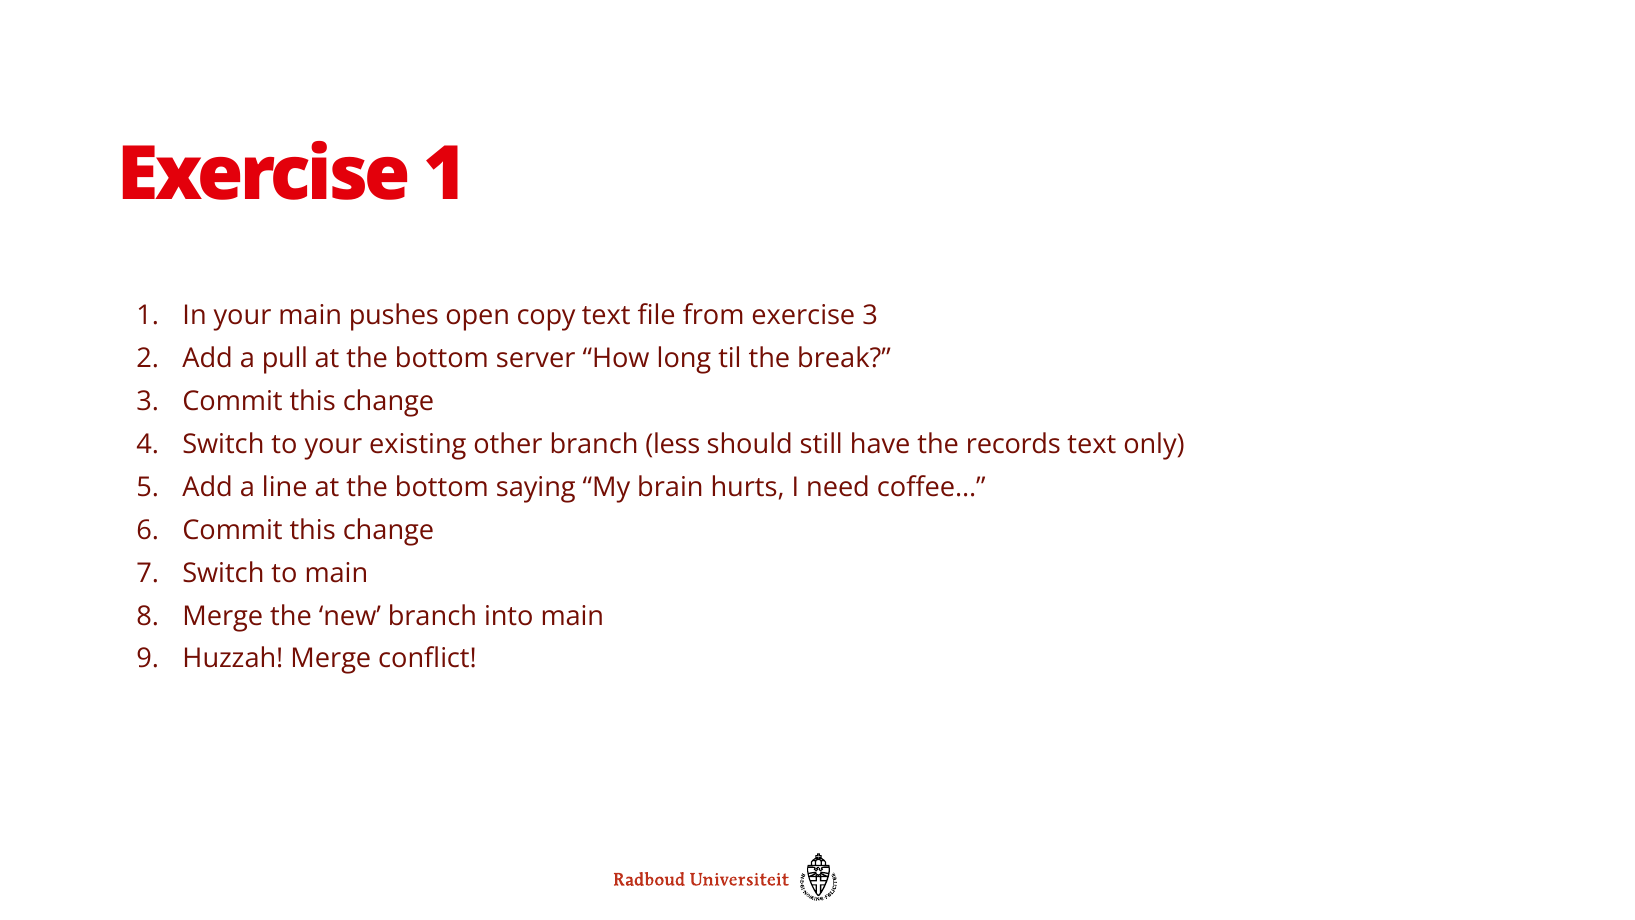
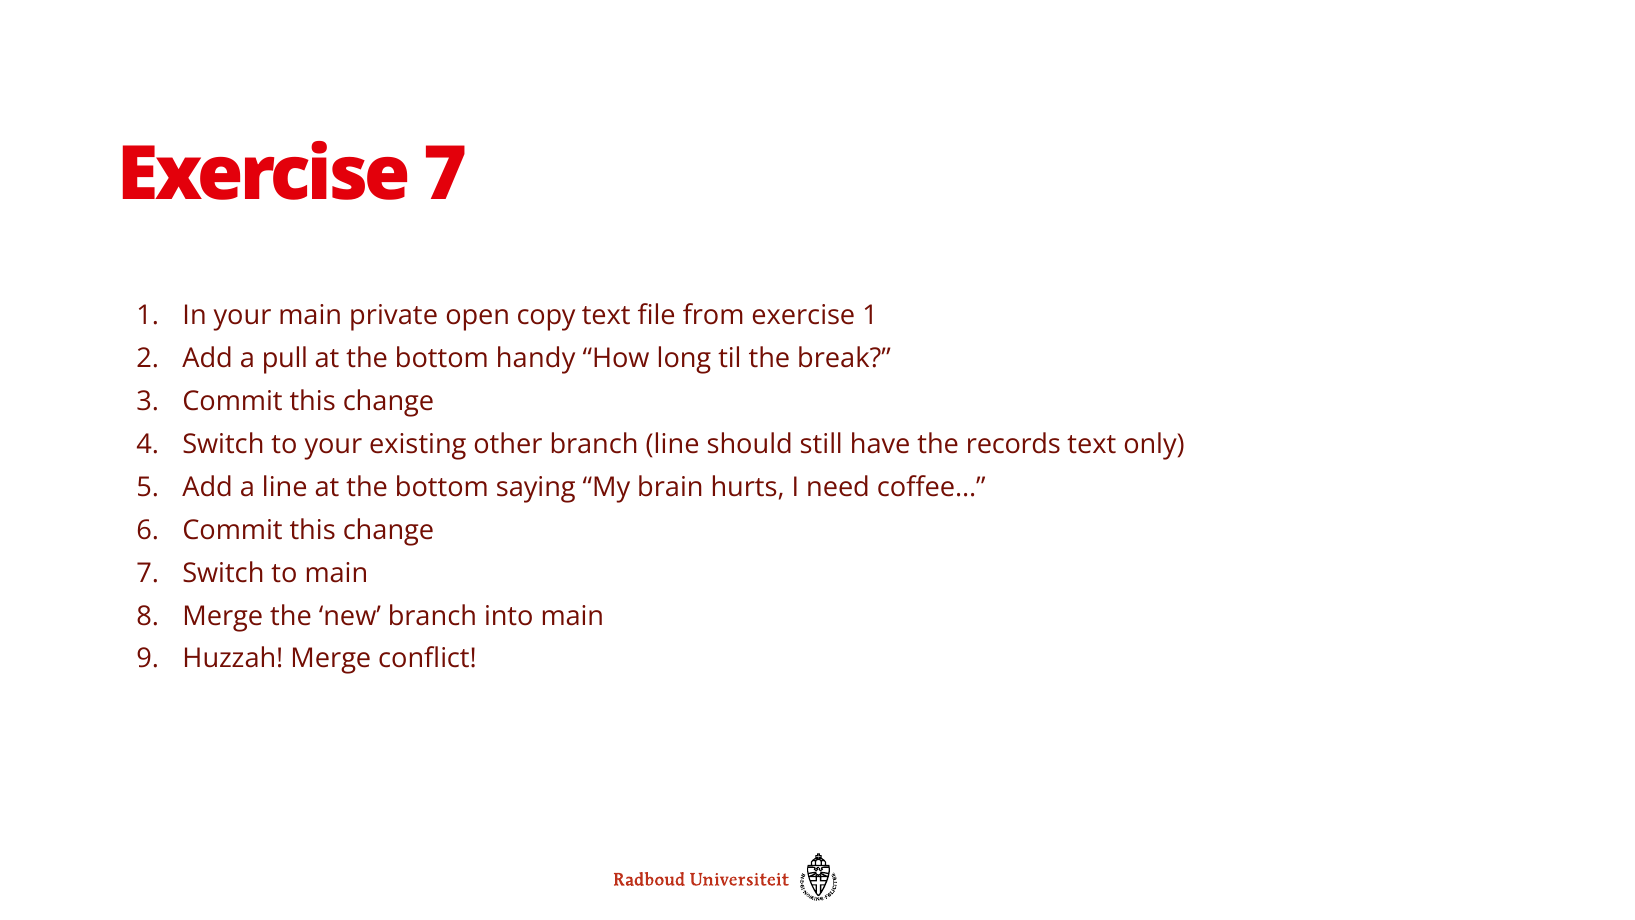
Exercise 1: 1 -> 7 (445, 175)
pushes: pushes -> private (394, 315)
exercise 3: 3 -> 1 (870, 315)
server: server -> handy (536, 358)
branch less: less -> line (673, 444)
